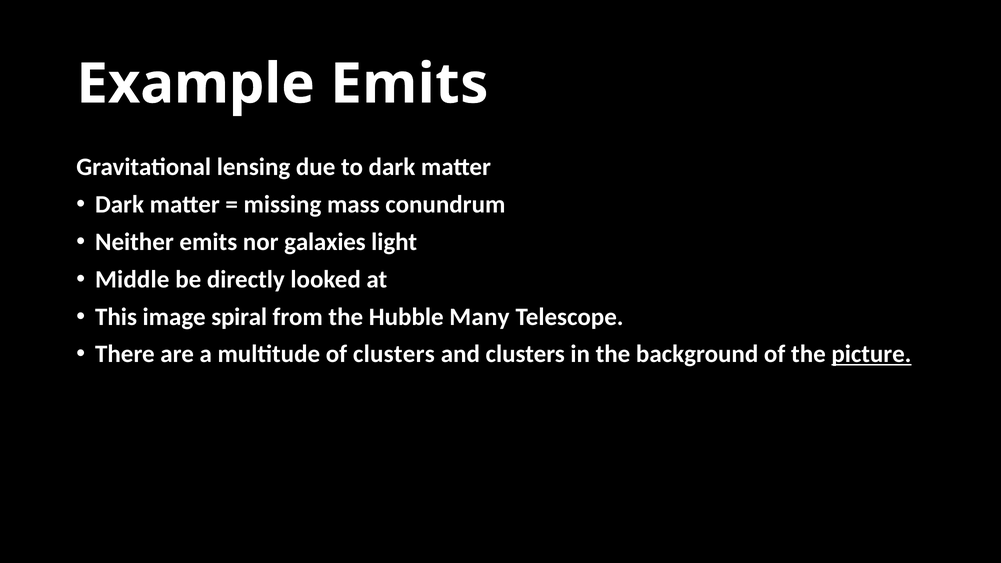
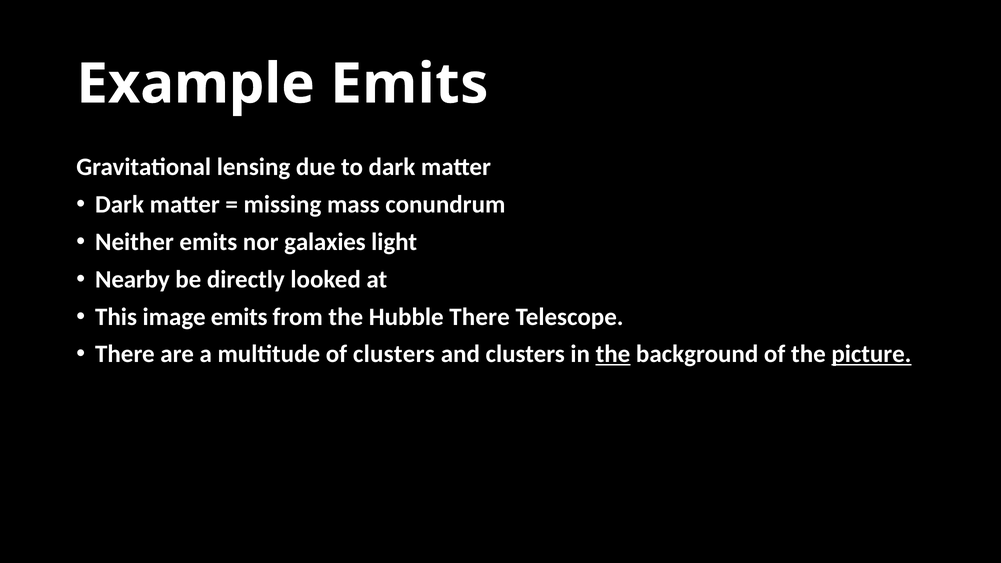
Middle: Middle -> Nearby (132, 279)
image spiral: spiral -> emits (239, 317)
Hubble Many: Many -> There (480, 317)
the underline: none -> present (613, 354)
